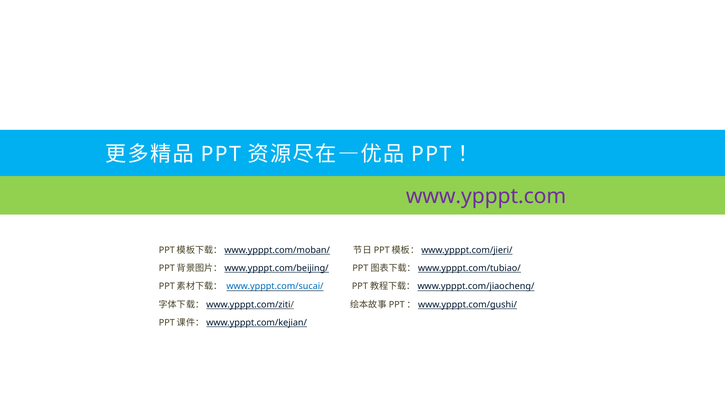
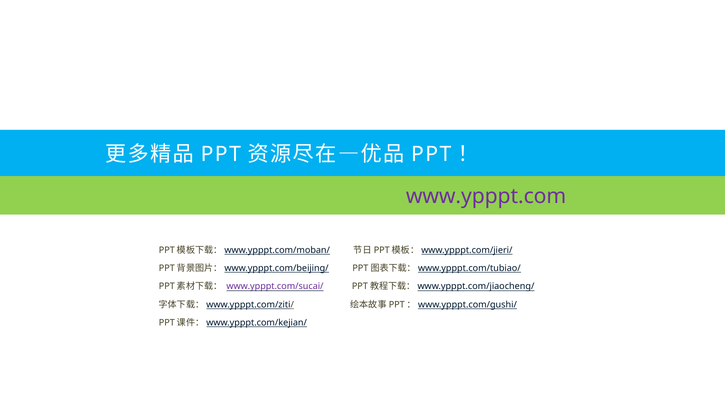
www.ypppt.com/sucai/ colour: blue -> purple (275, 286)
